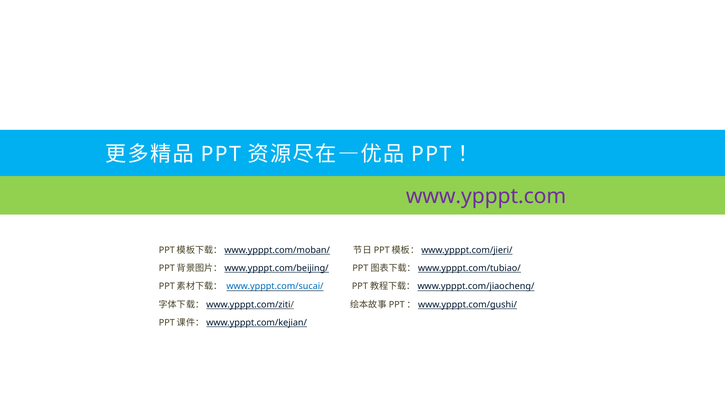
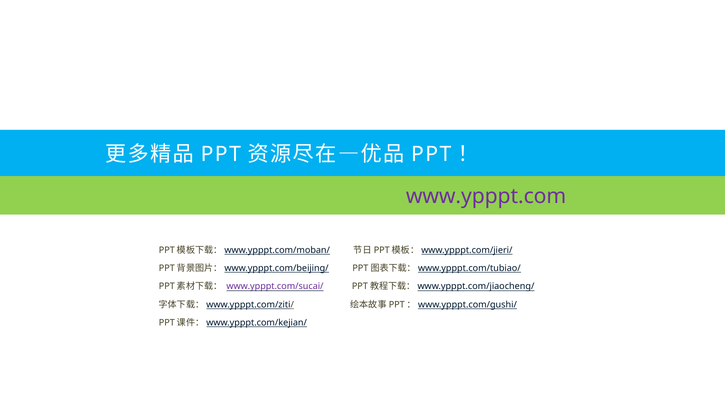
www.ypppt.com/sucai/ colour: blue -> purple (275, 286)
